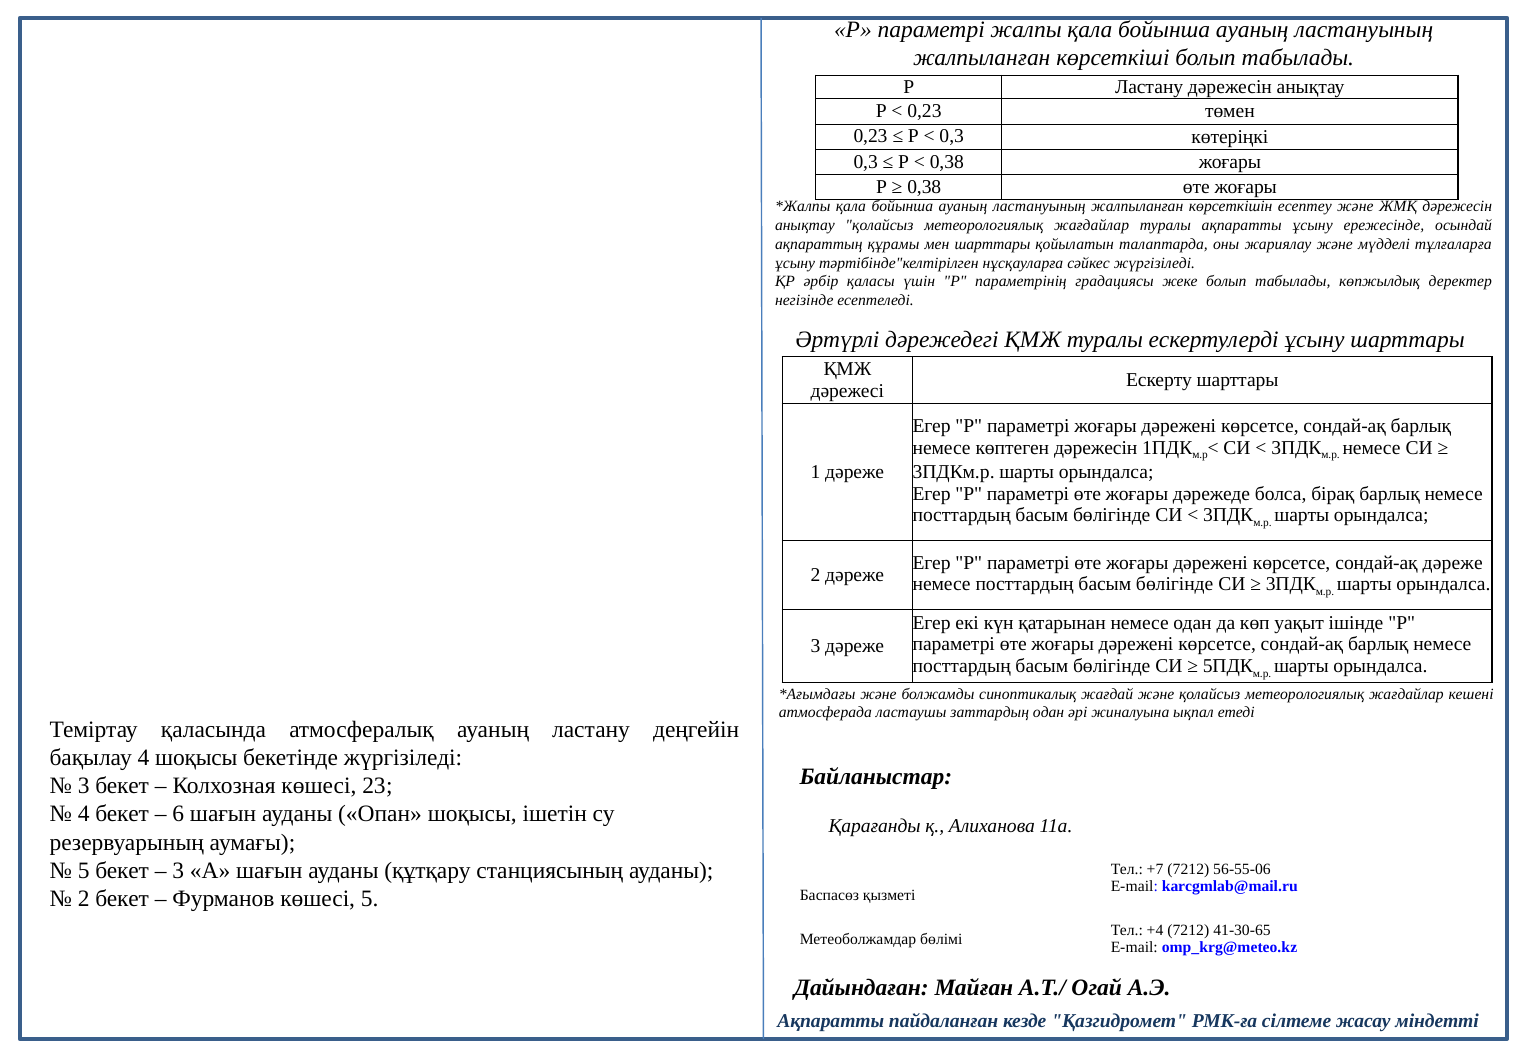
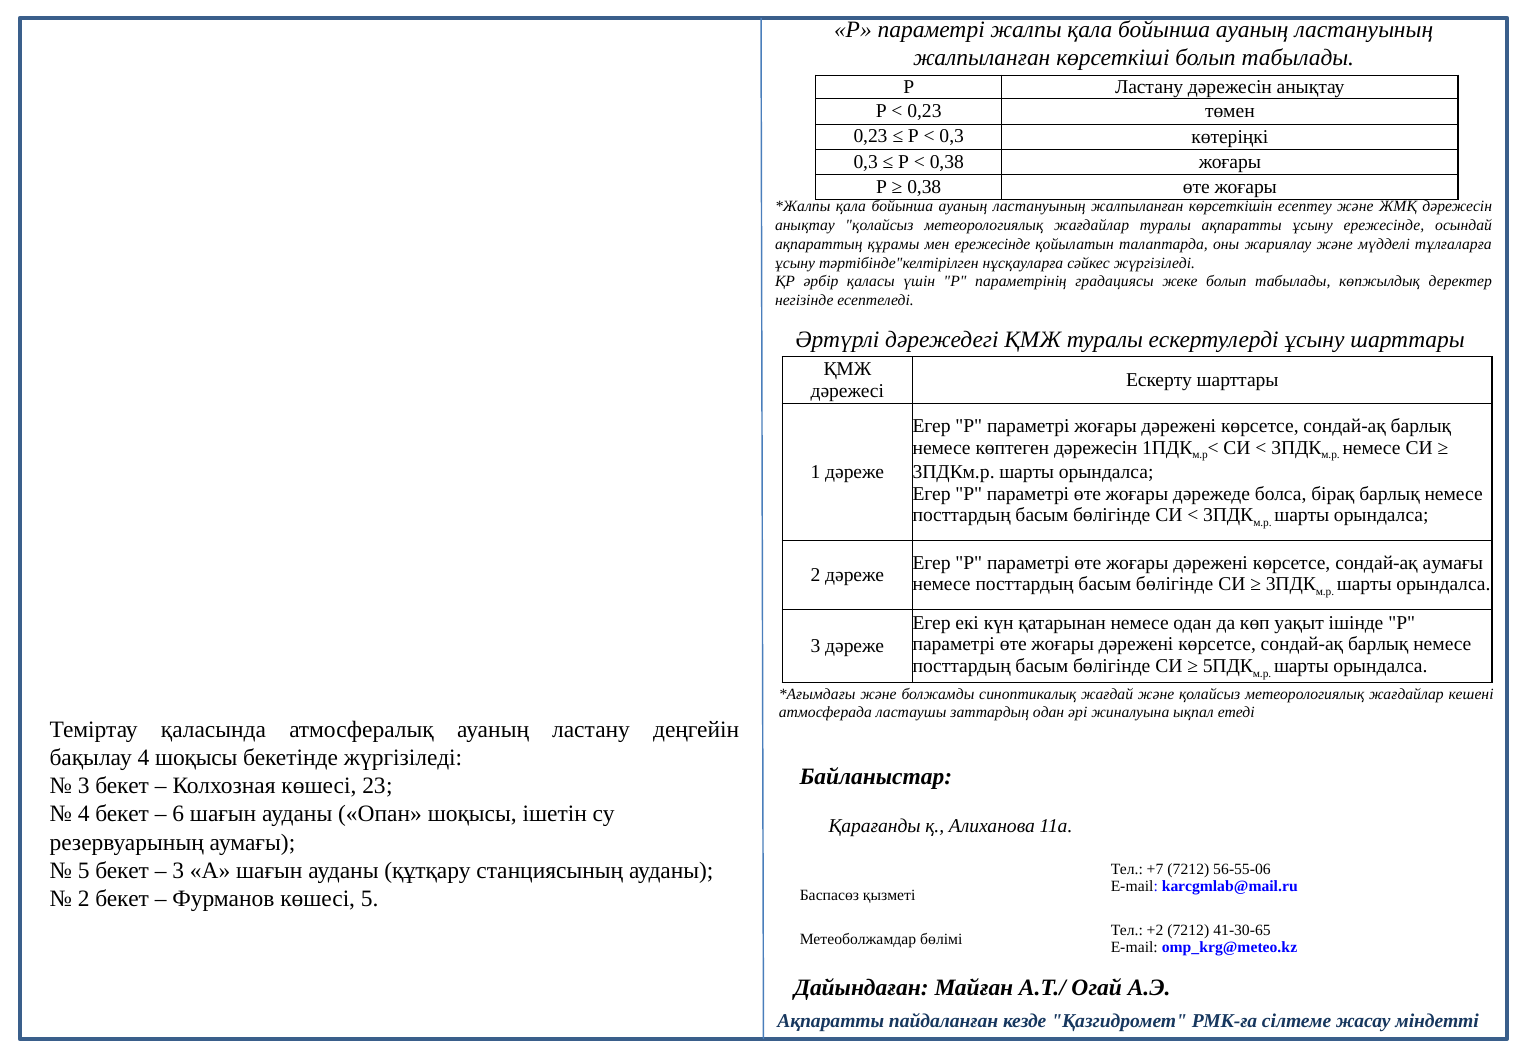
мен шарттары: шарттары -> ережесінде (993, 244)
сондай-ақ дәреже: дәреже -> аумағы (1453, 563)
+4: +4 -> +2 (1155, 931)
